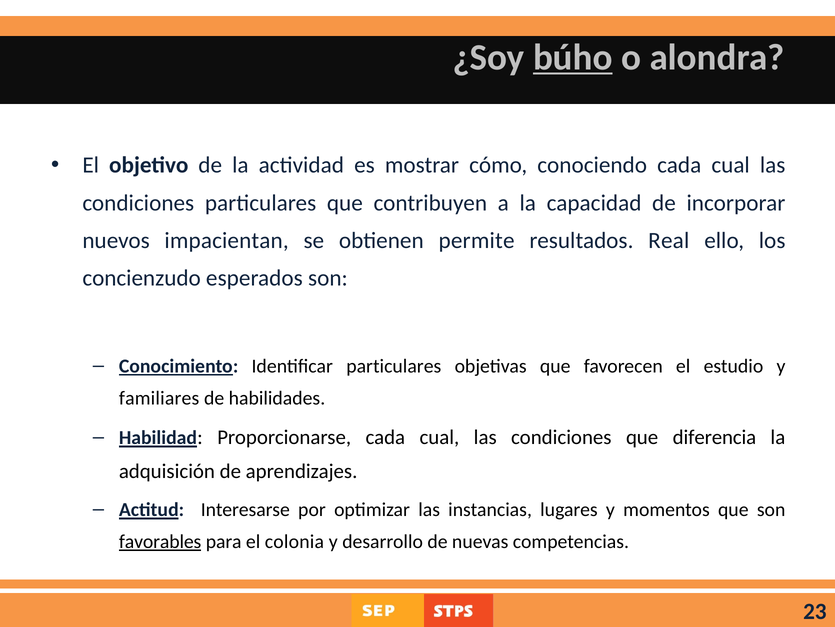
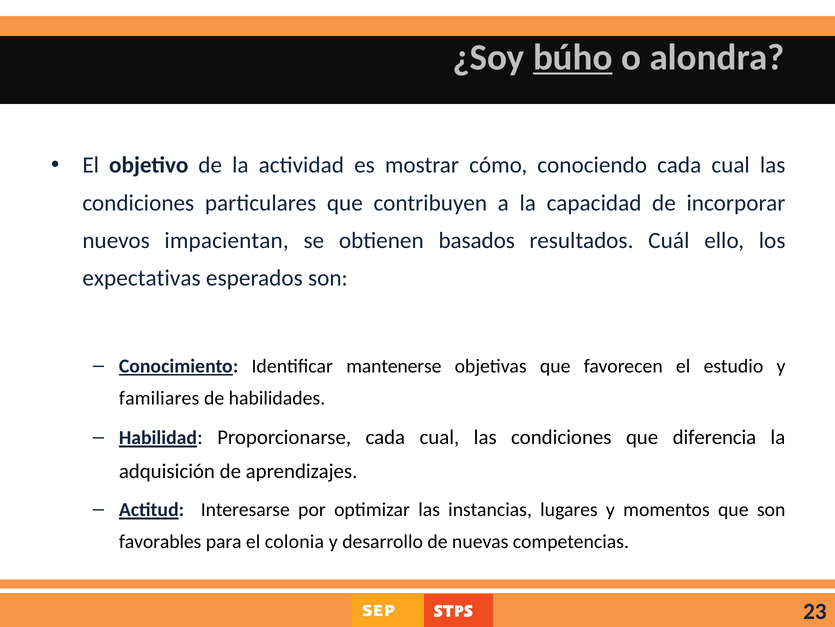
permite: permite -> basados (477, 240)
Real: Real -> Cuál (669, 240)
concienzudo: concienzudo -> expectativas (142, 278)
Identificar particulares: particulares -> mantenerse (394, 366)
favorables underline: present -> none (160, 541)
